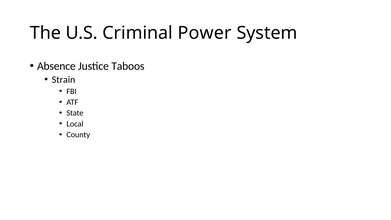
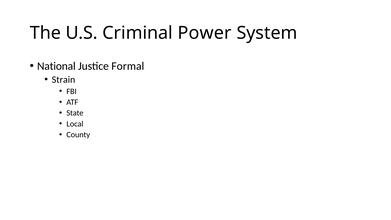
Absence: Absence -> National (56, 66)
Taboos: Taboos -> Formal (128, 66)
